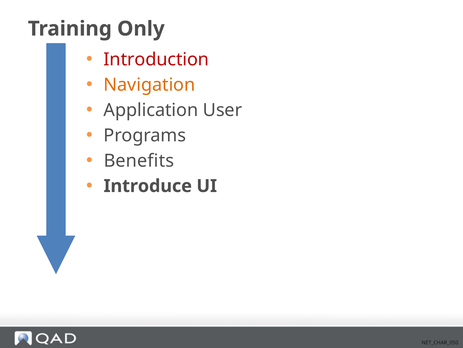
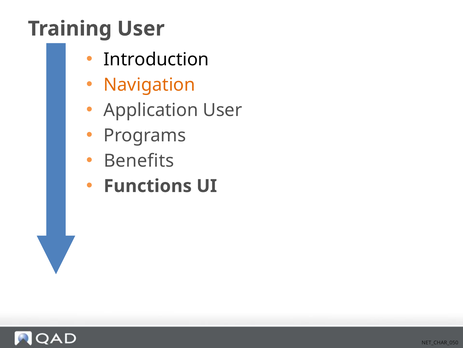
Only: Only -> User (141, 29)
Introduction colour: red -> black (156, 60)
Introduce: Introduce -> Functions (148, 186)
